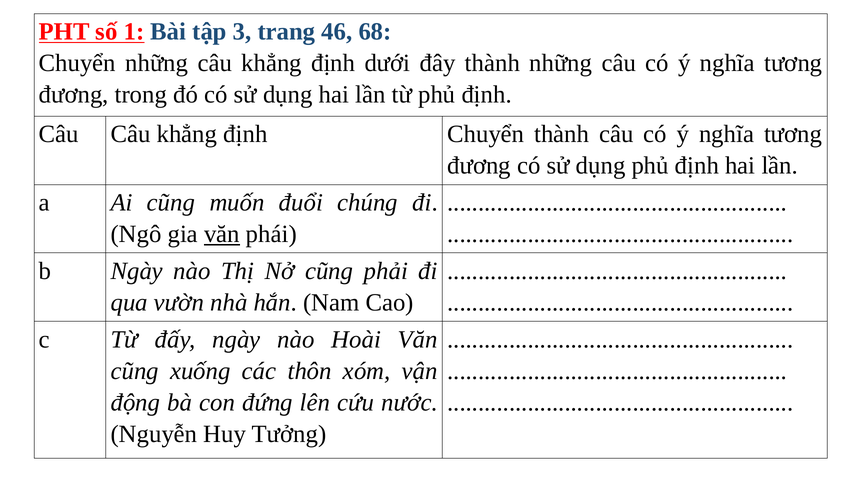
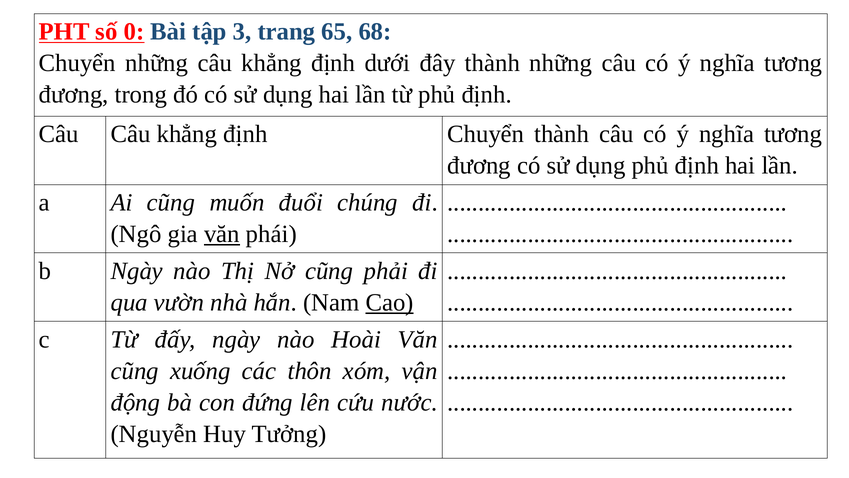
1: 1 -> 0 (134, 32)
46: 46 -> 65 (337, 32)
Cao underline: none -> present (390, 302)
